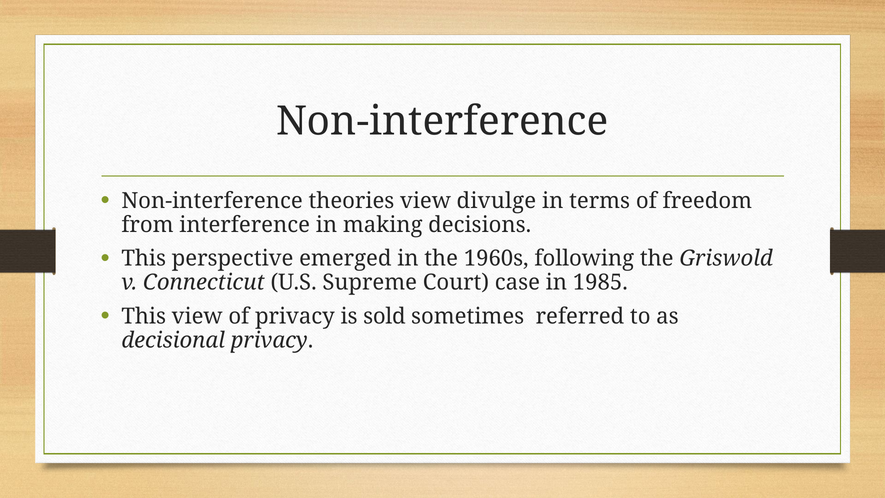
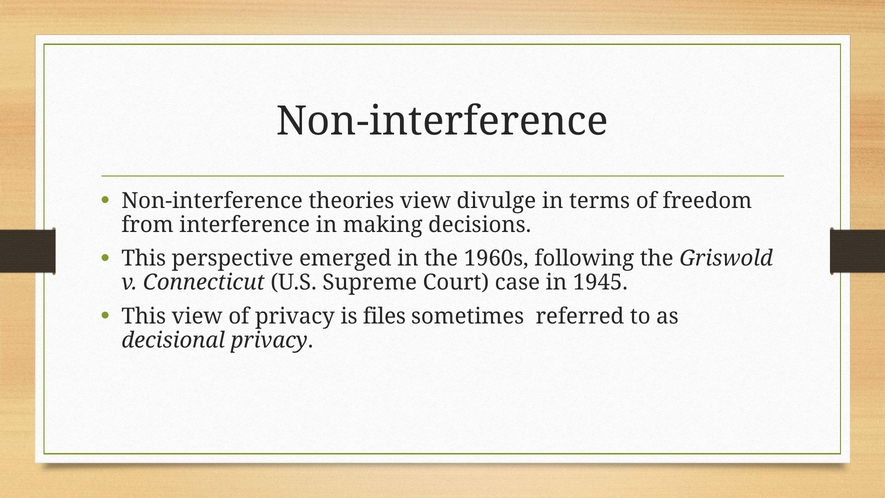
1985: 1985 -> 1945 (600, 282)
sold: sold -> files (384, 316)
